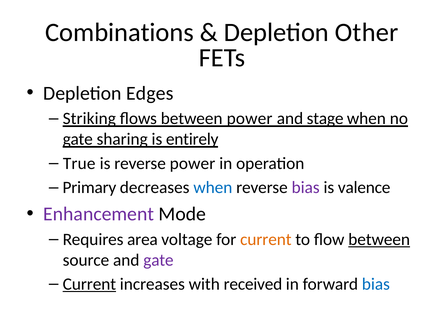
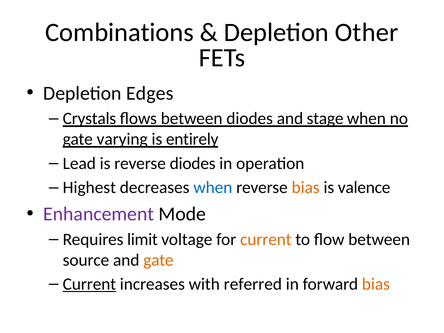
Striking: Striking -> Crystals (89, 119)
between power: power -> diodes (250, 119)
sharing: sharing -> varying (122, 139)
True: True -> Lead (79, 163)
reverse power: power -> diodes (193, 163)
Primary: Primary -> Highest (89, 188)
bias colour: purple -> orange (306, 188)
area: area -> limit (142, 239)
between underline: present -> none (379, 239)
gate colour: purple -> orange (158, 260)
received: received -> referred (253, 284)
bias colour: blue -> orange (376, 284)
